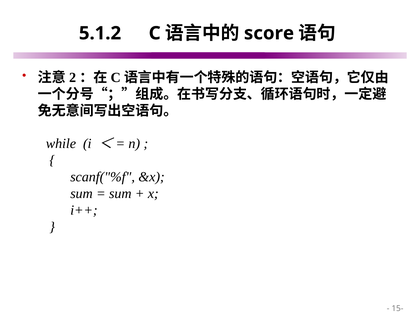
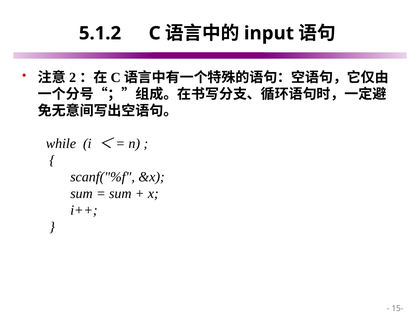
score: score -> input (269, 33)
